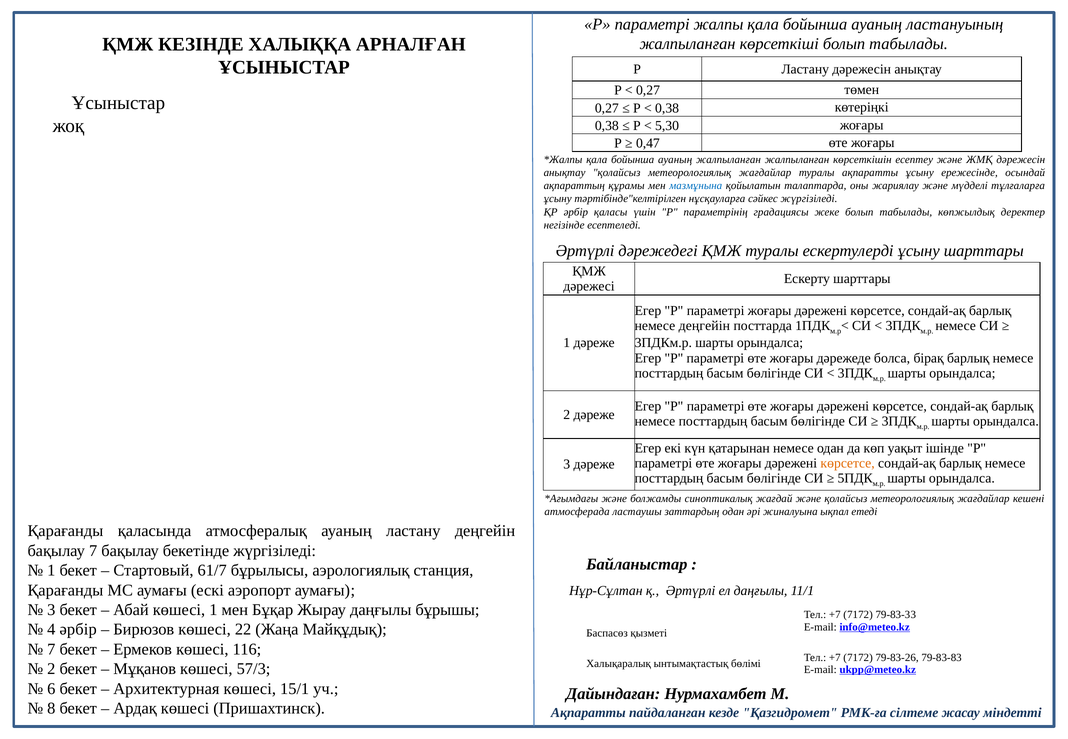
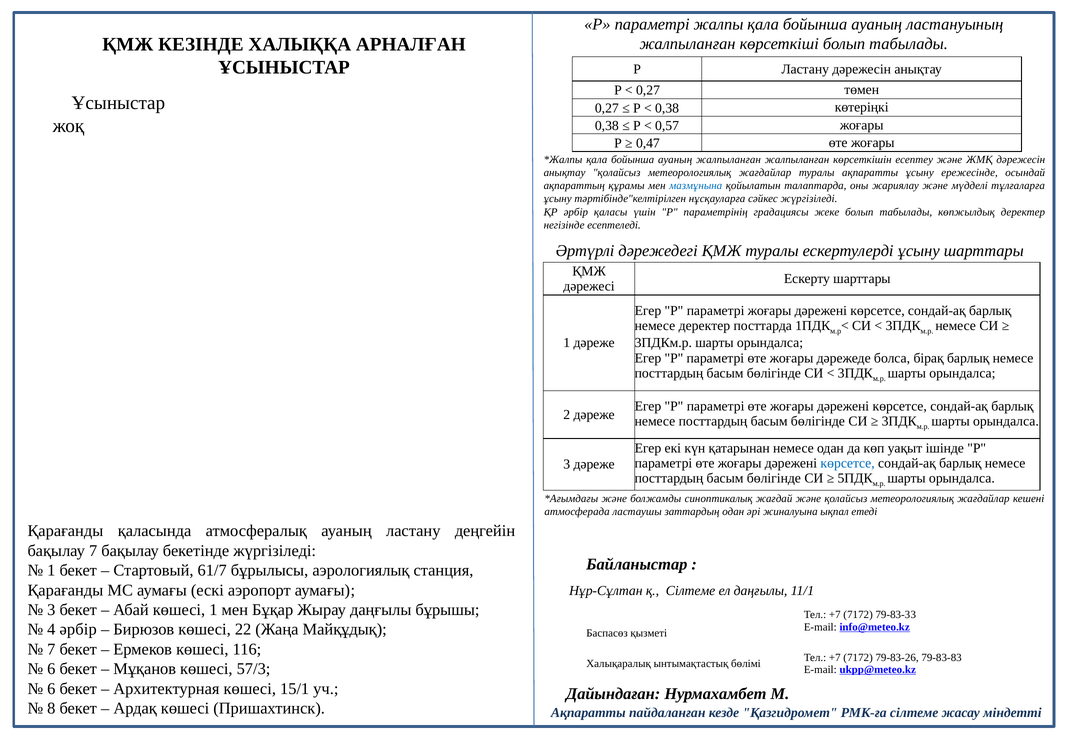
5,30: 5,30 -> 0,57 (667, 126)
немесе деңгейін: деңгейін -> деректер (704, 326)
көрсетсе colour: orange -> blue (848, 464)
қ Әртүрлі: Әртүрлі -> Сілтеме (691, 591)
2: 2 -> 6 (51, 669)
